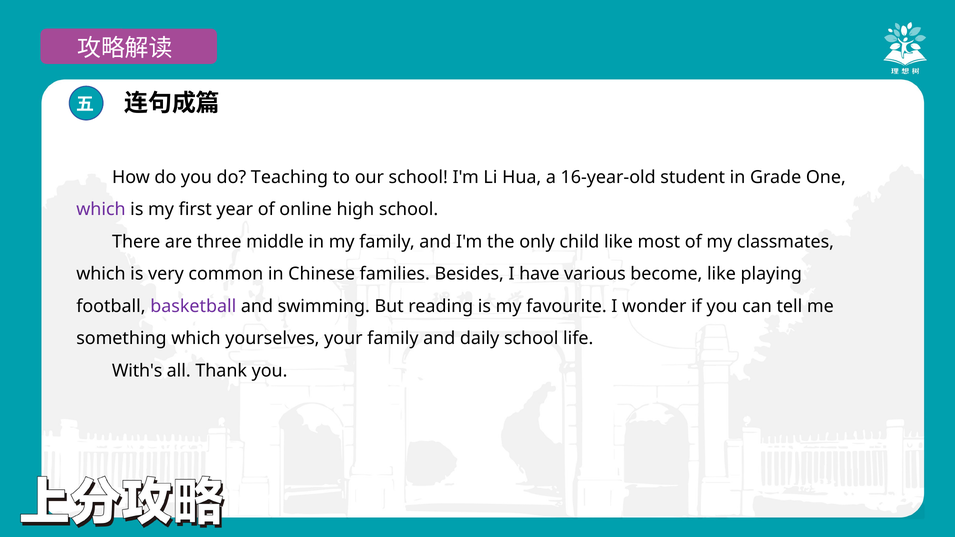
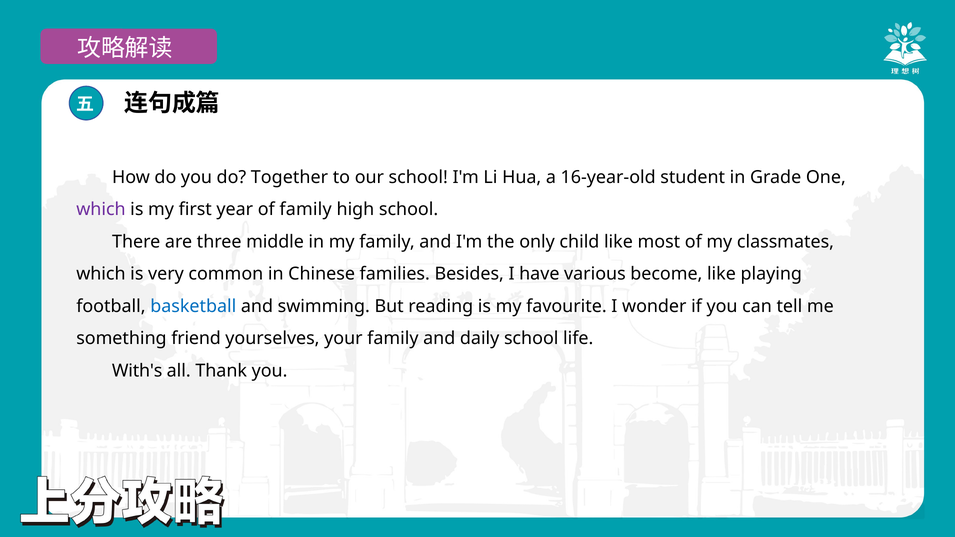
Teaching: Teaching -> Together (289, 177)
of online: online -> family (306, 210)
basketball colour: purple -> blue (193, 306)
something which: which -> friend (196, 339)
